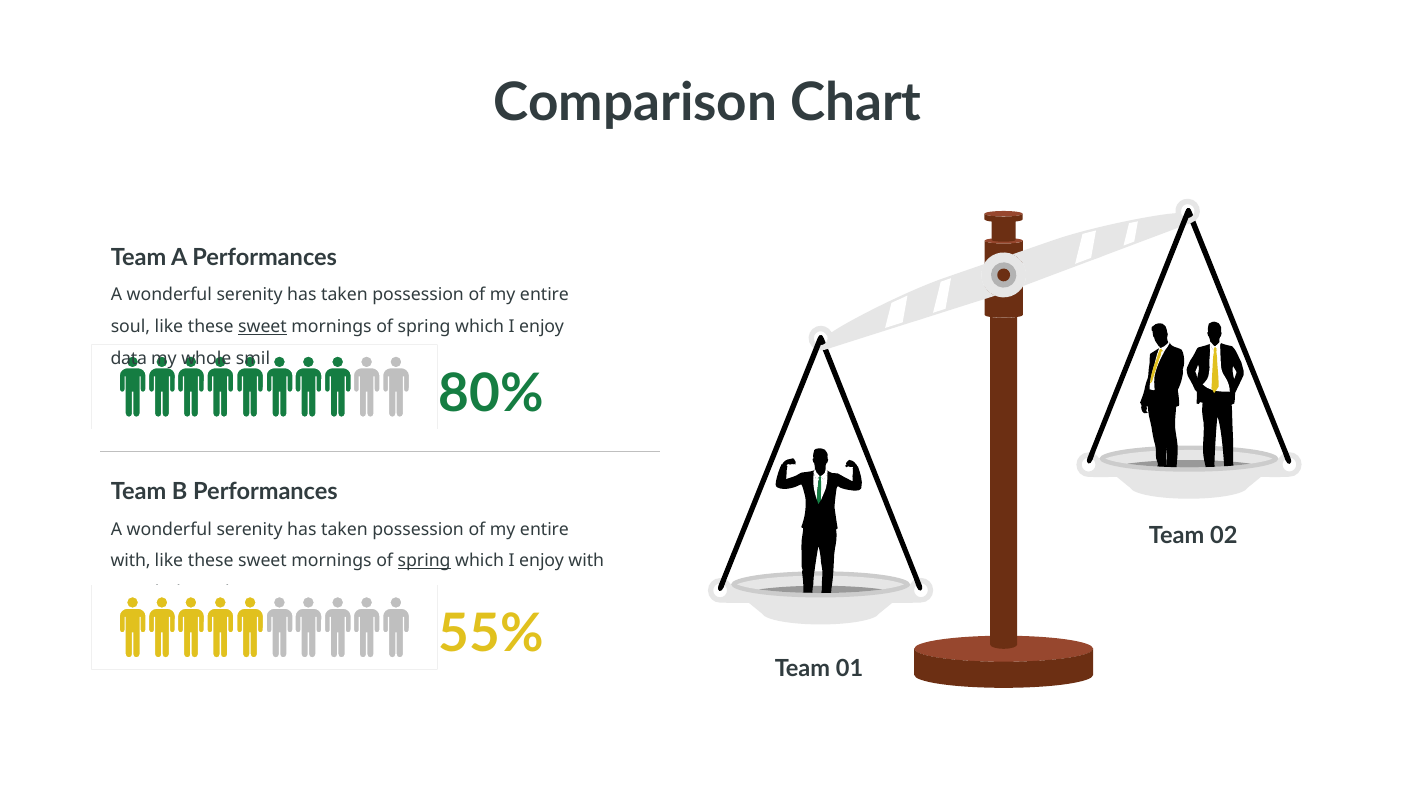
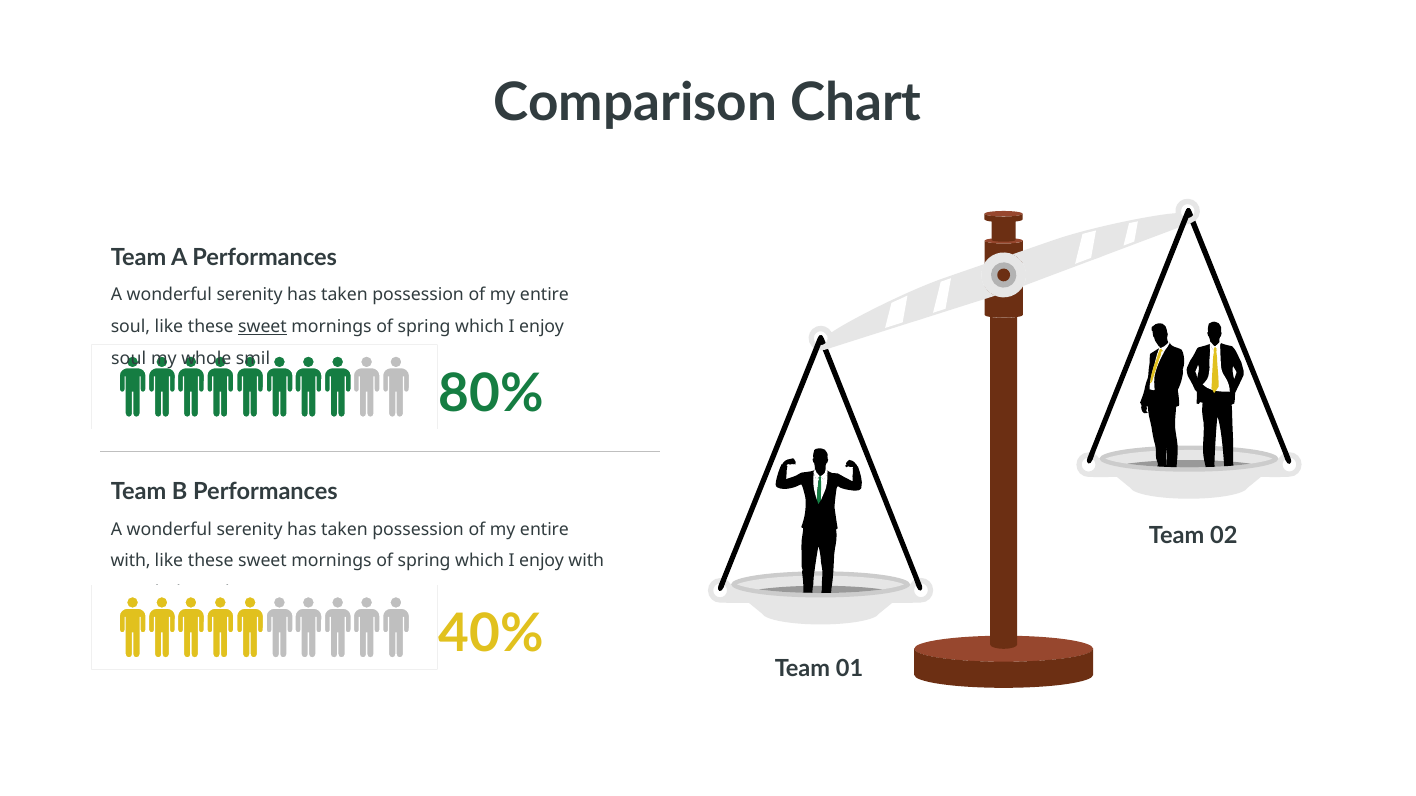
data: data -> soul (129, 359)
spring underline: present -> none (424, 561)
55%: 55% -> 40% (491, 635)
